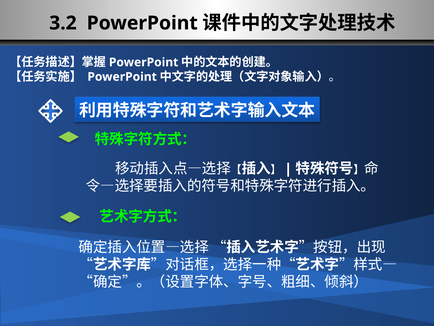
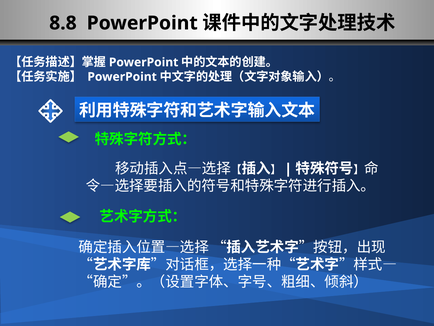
3.2: 3.2 -> 8.8 (63, 23)
